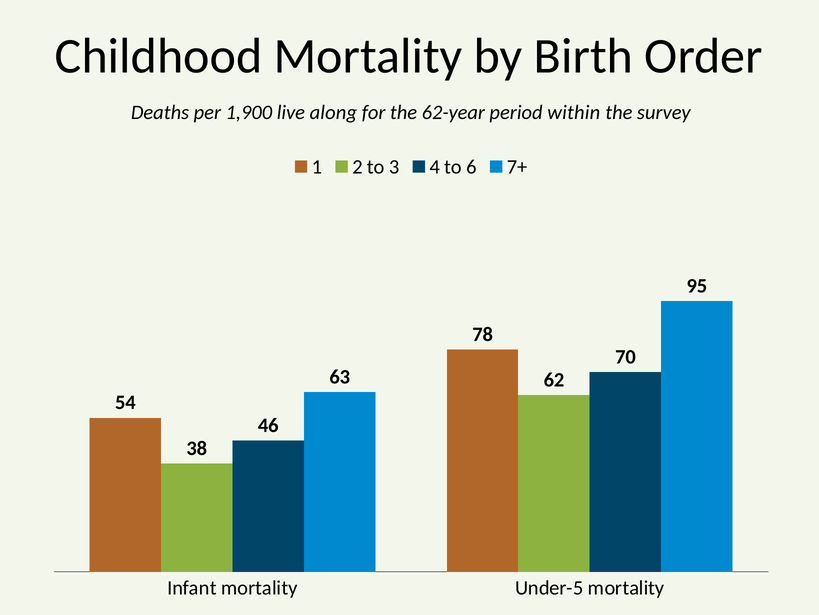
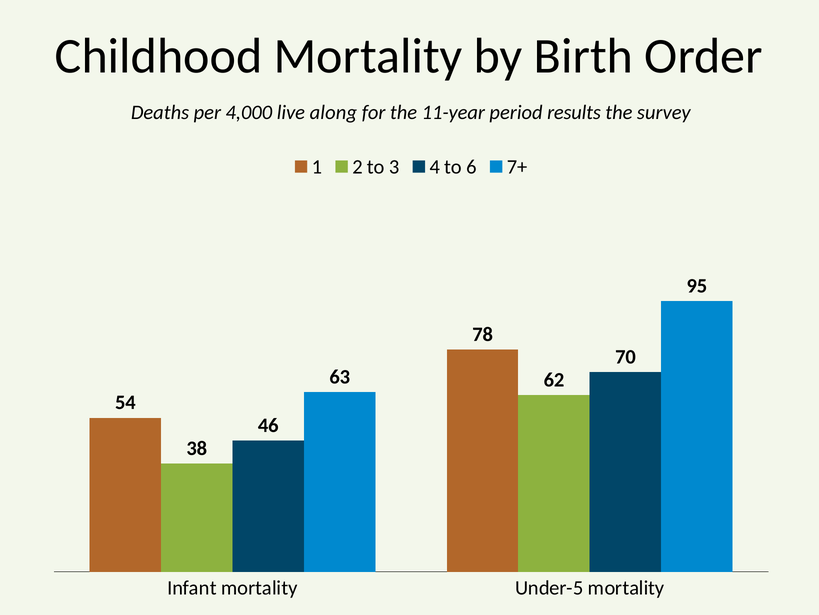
1,900: 1,900 -> 4,000 (249, 112)
62-year: 62-year -> 11-year (453, 112)
within: within -> results (574, 112)
